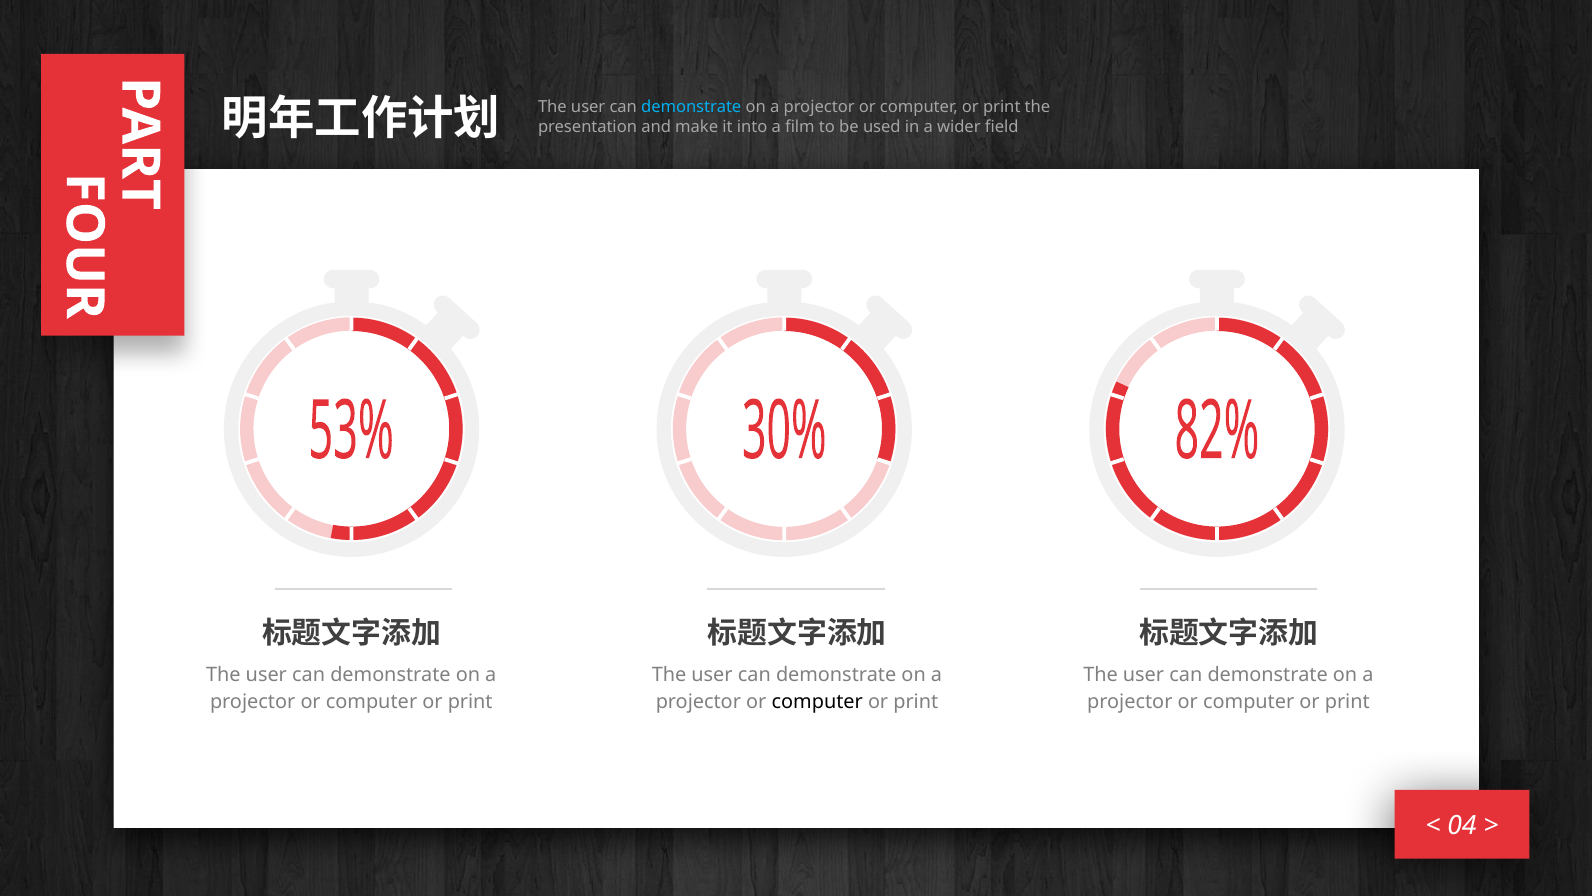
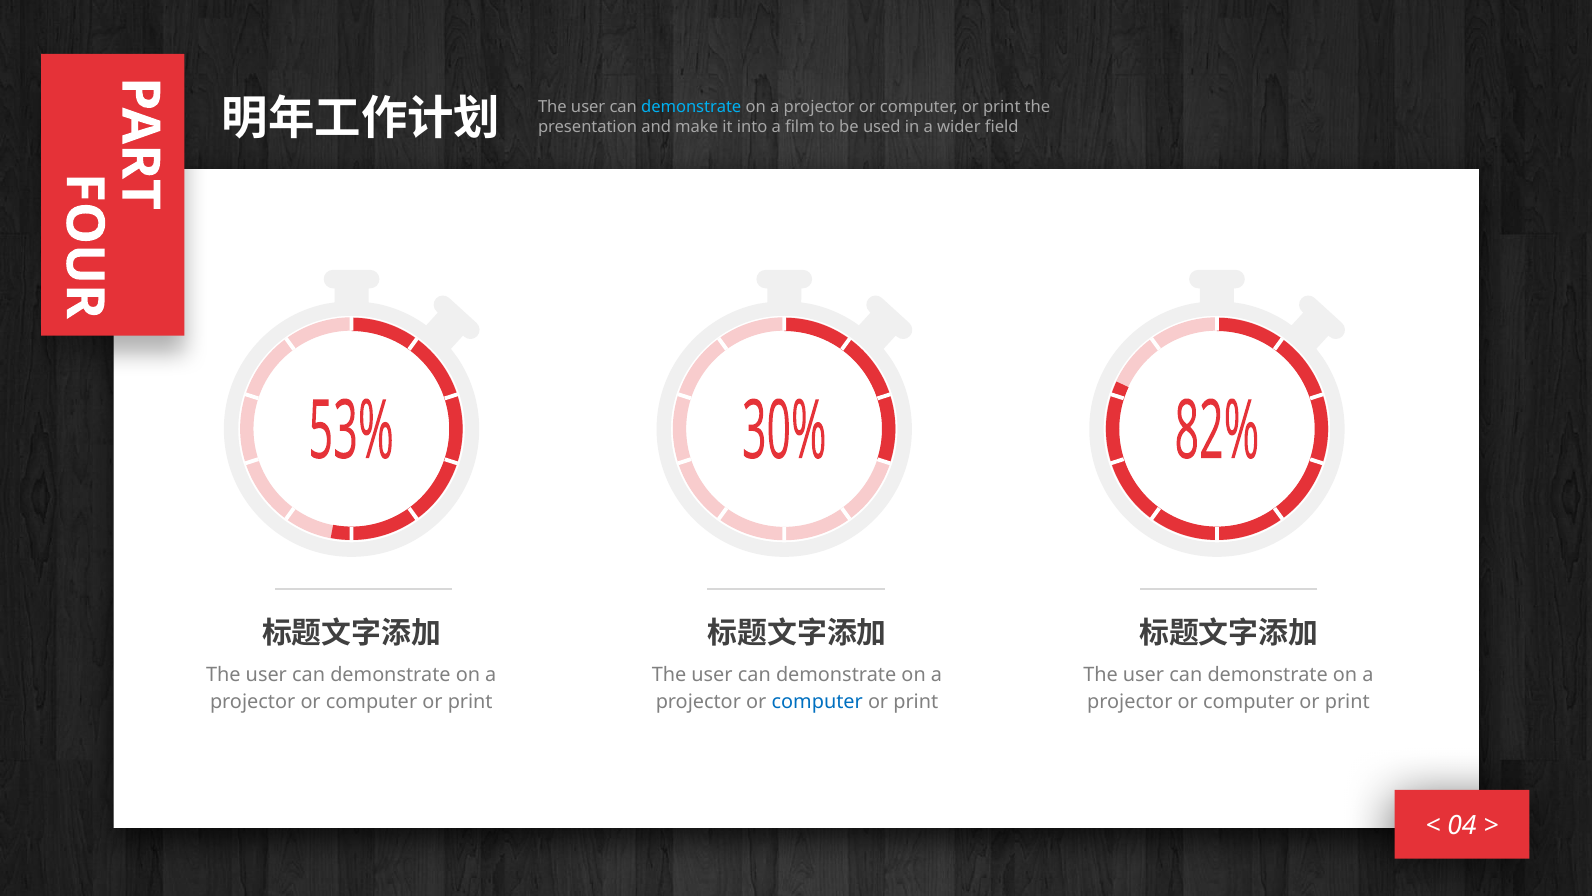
computer colour: black -> blue (817, 701)
